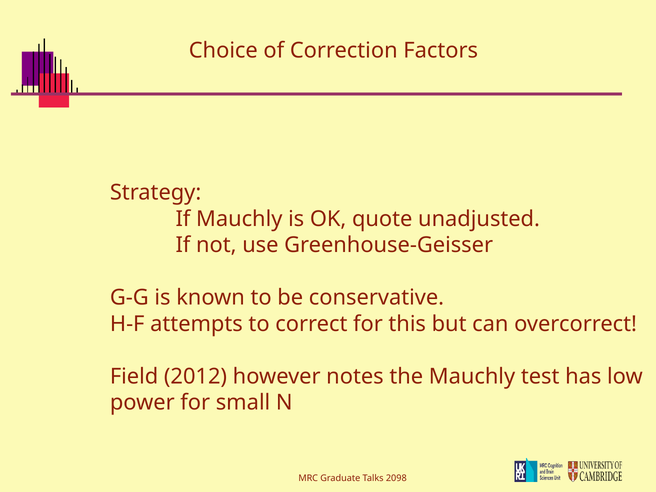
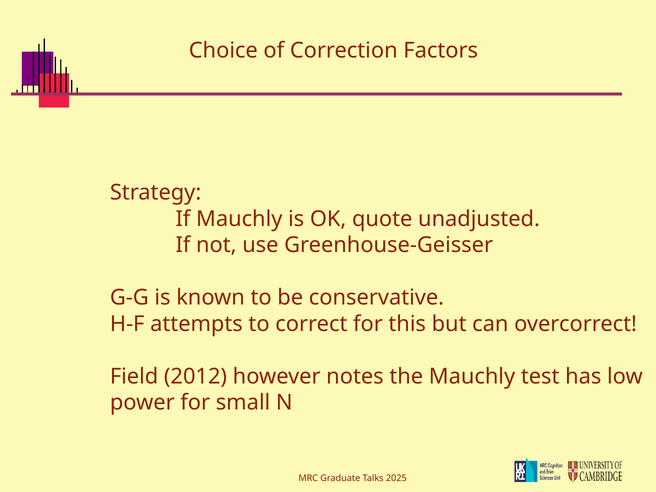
2098: 2098 -> 2025 (396, 478)
